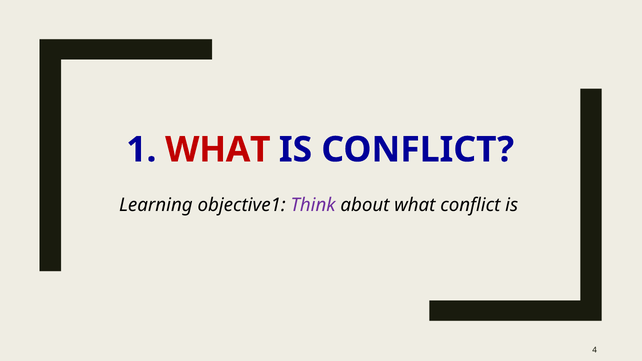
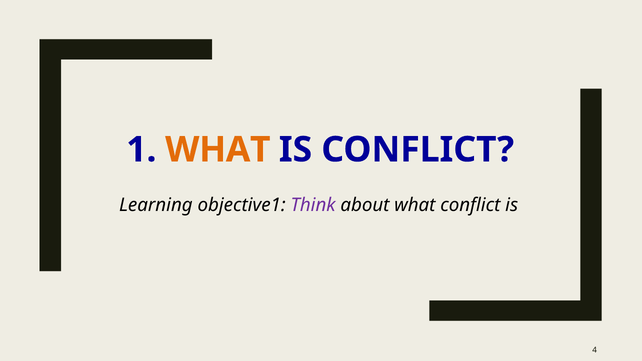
WHAT colour: red -> orange (218, 150)
